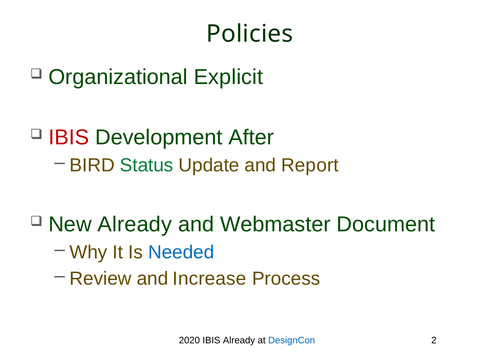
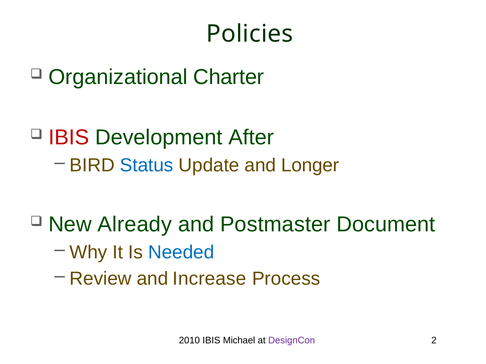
Explicit: Explicit -> Charter (229, 77)
Status colour: green -> blue (147, 166)
Report: Report -> Longer (310, 166)
Webmaster: Webmaster -> Postmaster (275, 225)
2020: 2020 -> 2010 (189, 341)
IBIS Already: Already -> Michael (239, 341)
DesignCon colour: blue -> purple (292, 341)
